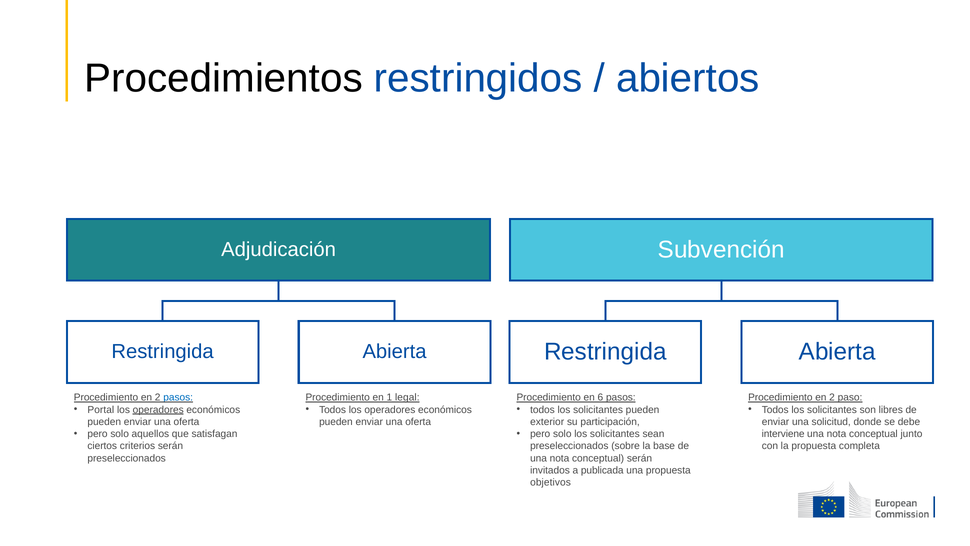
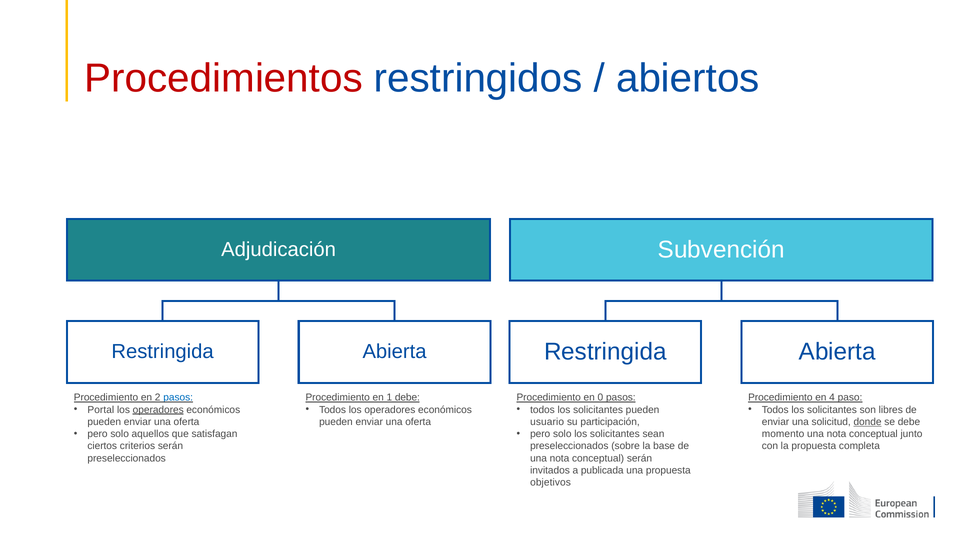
Procedimientos colour: black -> red (224, 79)
1 legal: legal -> debe (407, 397)
6: 6 -> 0 (600, 397)
2: 2 -> 4 (832, 397)
exterior: exterior -> usuario (547, 422)
donde underline: none -> present (868, 422)
interviene: interviene -> momento (783, 434)
